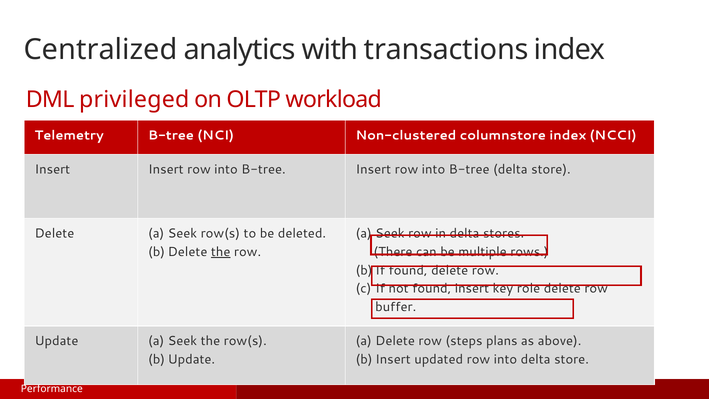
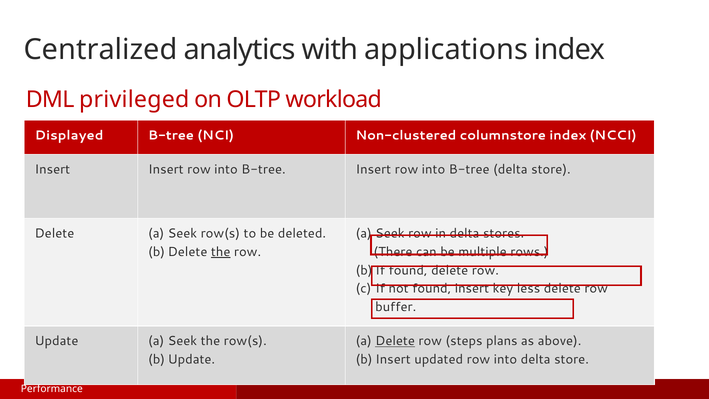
transactions: transactions -> applications (446, 49)
Telemetry: Telemetry -> Displayed (69, 135)
role: role -> less (529, 288)
Delete underline: none -> present (395, 341)
